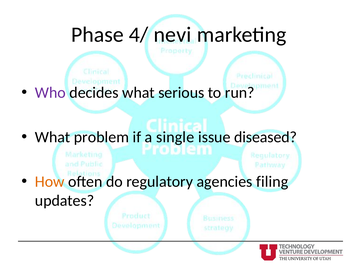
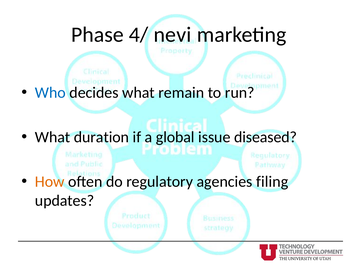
Who colour: purple -> blue (50, 93)
serious: serious -> remain (181, 93)
problem: problem -> duration (101, 137)
single: single -> global (175, 137)
